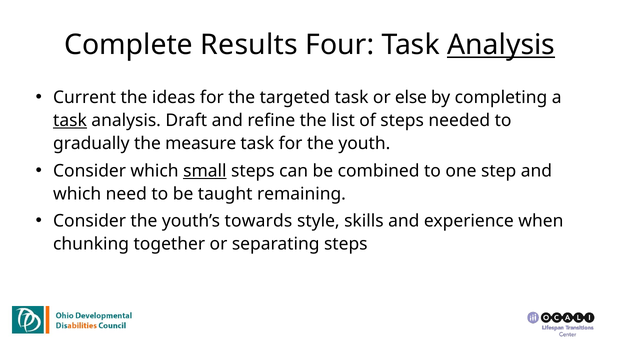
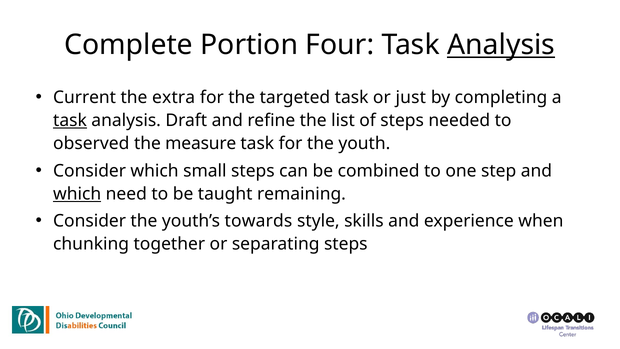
Results: Results -> Portion (249, 45)
ideas: ideas -> extra (174, 97)
else: else -> just (411, 97)
gradually: gradually -> observed (91, 144)
small underline: present -> none (205, 171)
which underline: none -> present (77, 194)
